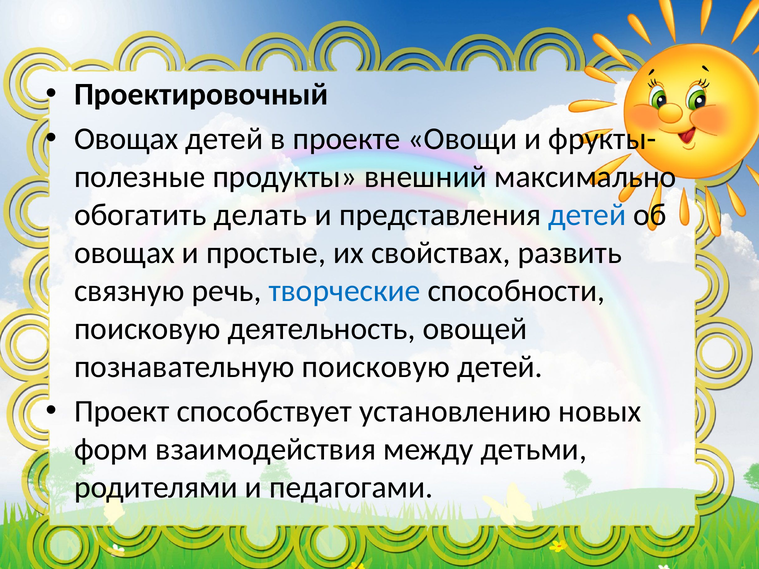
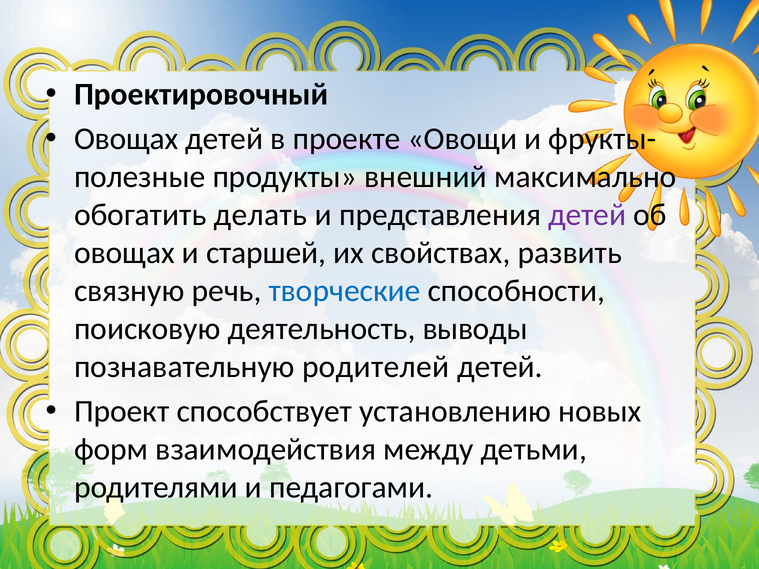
детей colour: blue -> purple (587, 215)
простые: простые -> старшей (266, 253)
овощей: овощей -> выводы (475, 329)
познавательную поисковую: поисковую -> родителей (376, 367)
